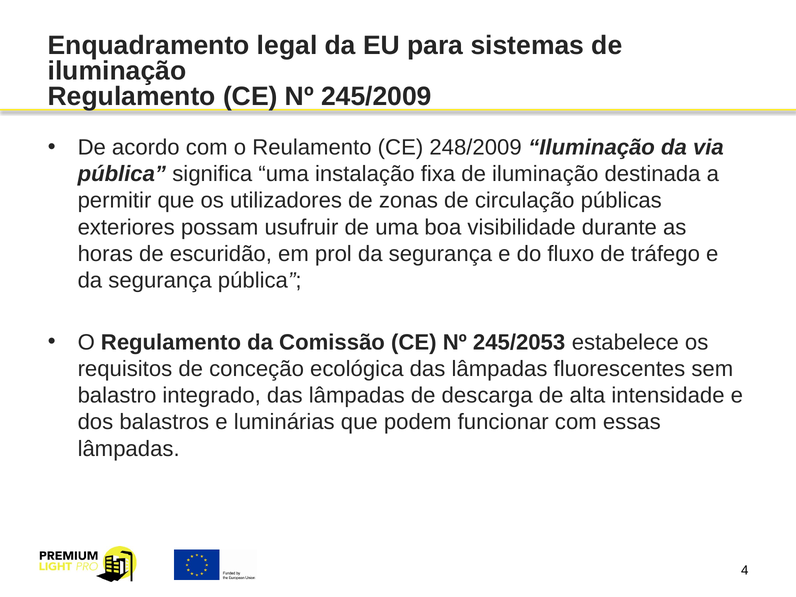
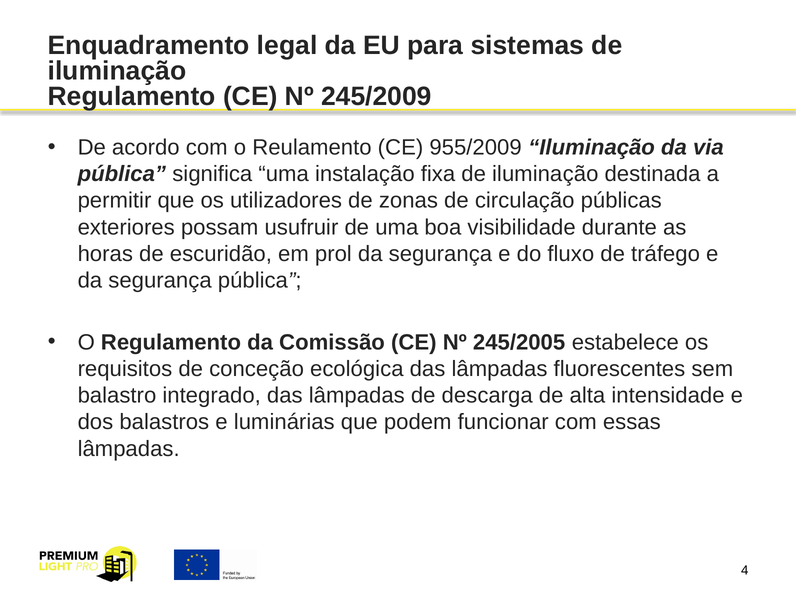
248/2009: 248/2009 -> 955/2009 (476, 148)
245/2053: 245/2053 -> 245/2005 (519, 342)
